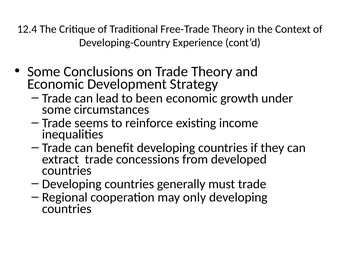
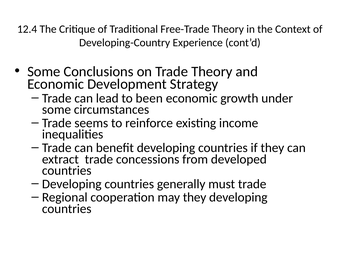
may only: only -> they (195, 197)
